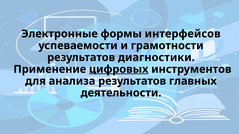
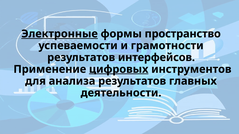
Электронные underline: none -> present (60, 34)
интерфейсов: интерфейсов -> пространство (183, 34)
диагностики: диагностики -> интерфейсов (156, 58)
